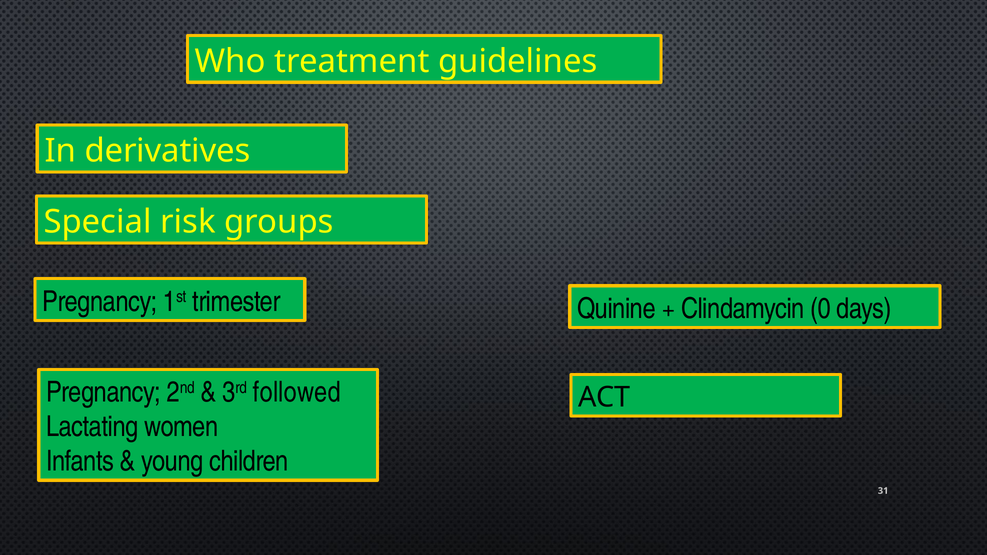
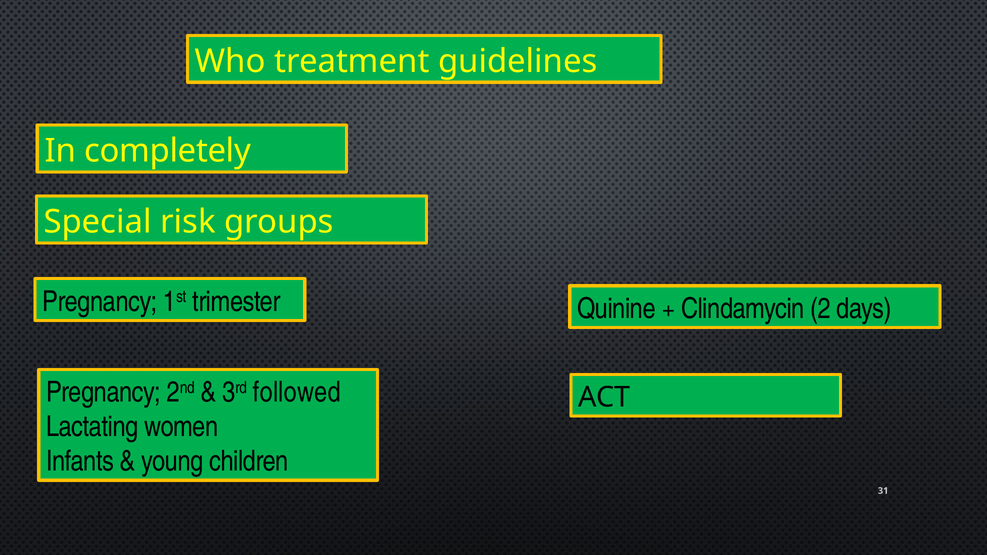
derivatives: derivatives -> completely (168, 151)
0: 0 -> 2 (821, 309)
